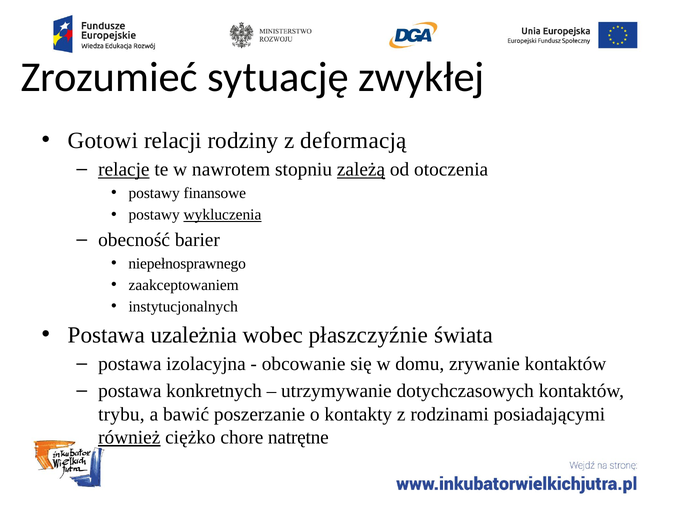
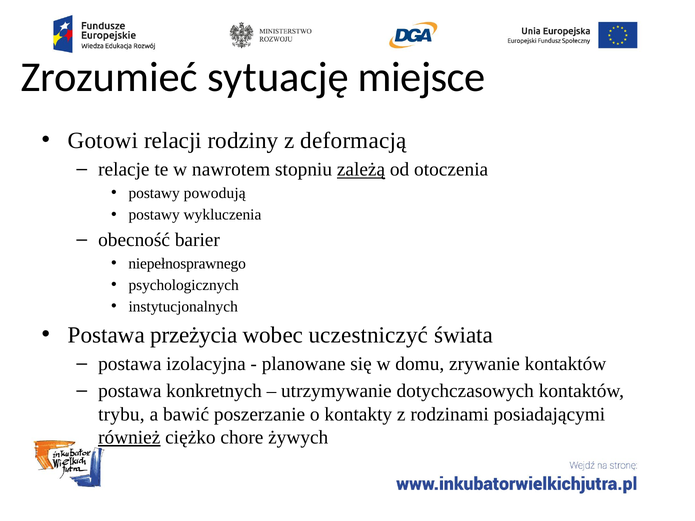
zwykłej: zwykłej -> miejsce (422, 77)
relacje underline: present -> none (124, 170)
finansowe: finansowe -> powodują (215, 193)
wykluczenia underline: present -> none (222, 215)
zaakceptowaniem: zaakceptowaniem -> psychologicznych (184, 285)
uzależnia: uzależnia -> przeżycia (194, 335)
płaszczyźnie: płaszczyźnie -> uczestniczyć (369, 335)
obcowanie: obcowanie -> planowane (304, 364)
natrętne: natrętne -> żywych (298, 438)
